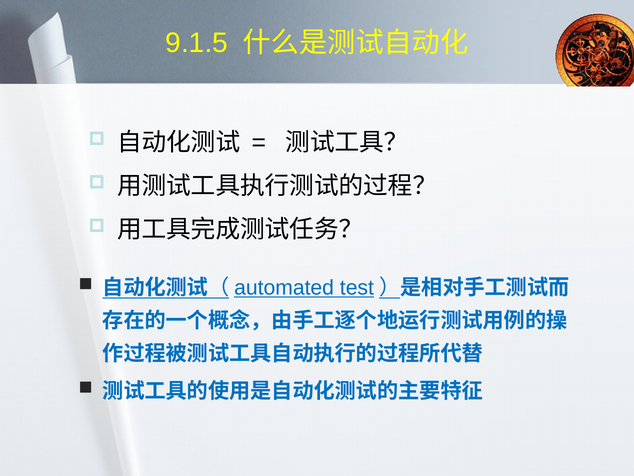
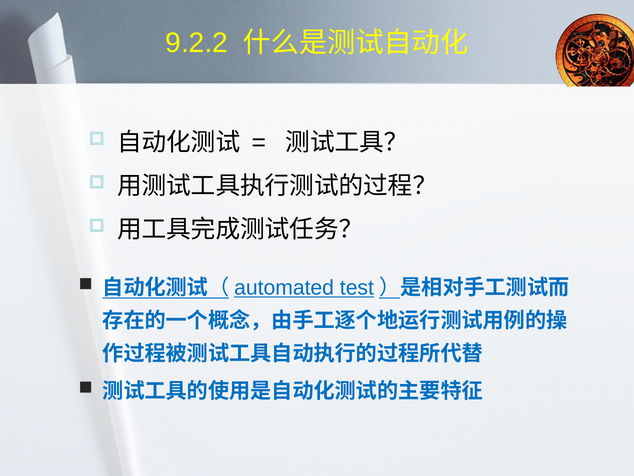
9.1.5: 9.1.5 -> 9.2.2 (197, 43)
